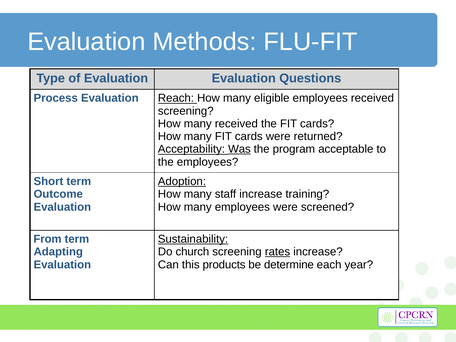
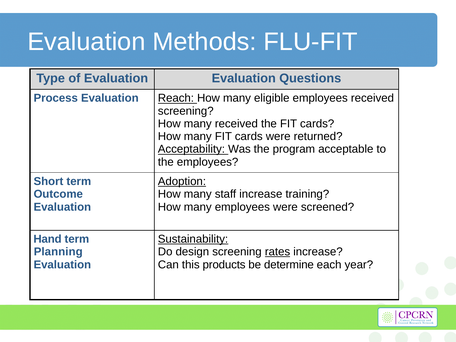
Was underline: present -> none (239, 149)
From: From -> Hand (48, 239)
Adapting: Adapting -> Planning (58, 252)
church: church -> design (192, 252)
